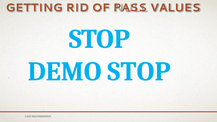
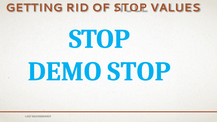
OF PASS: PASS -> STOP (130, 8)
